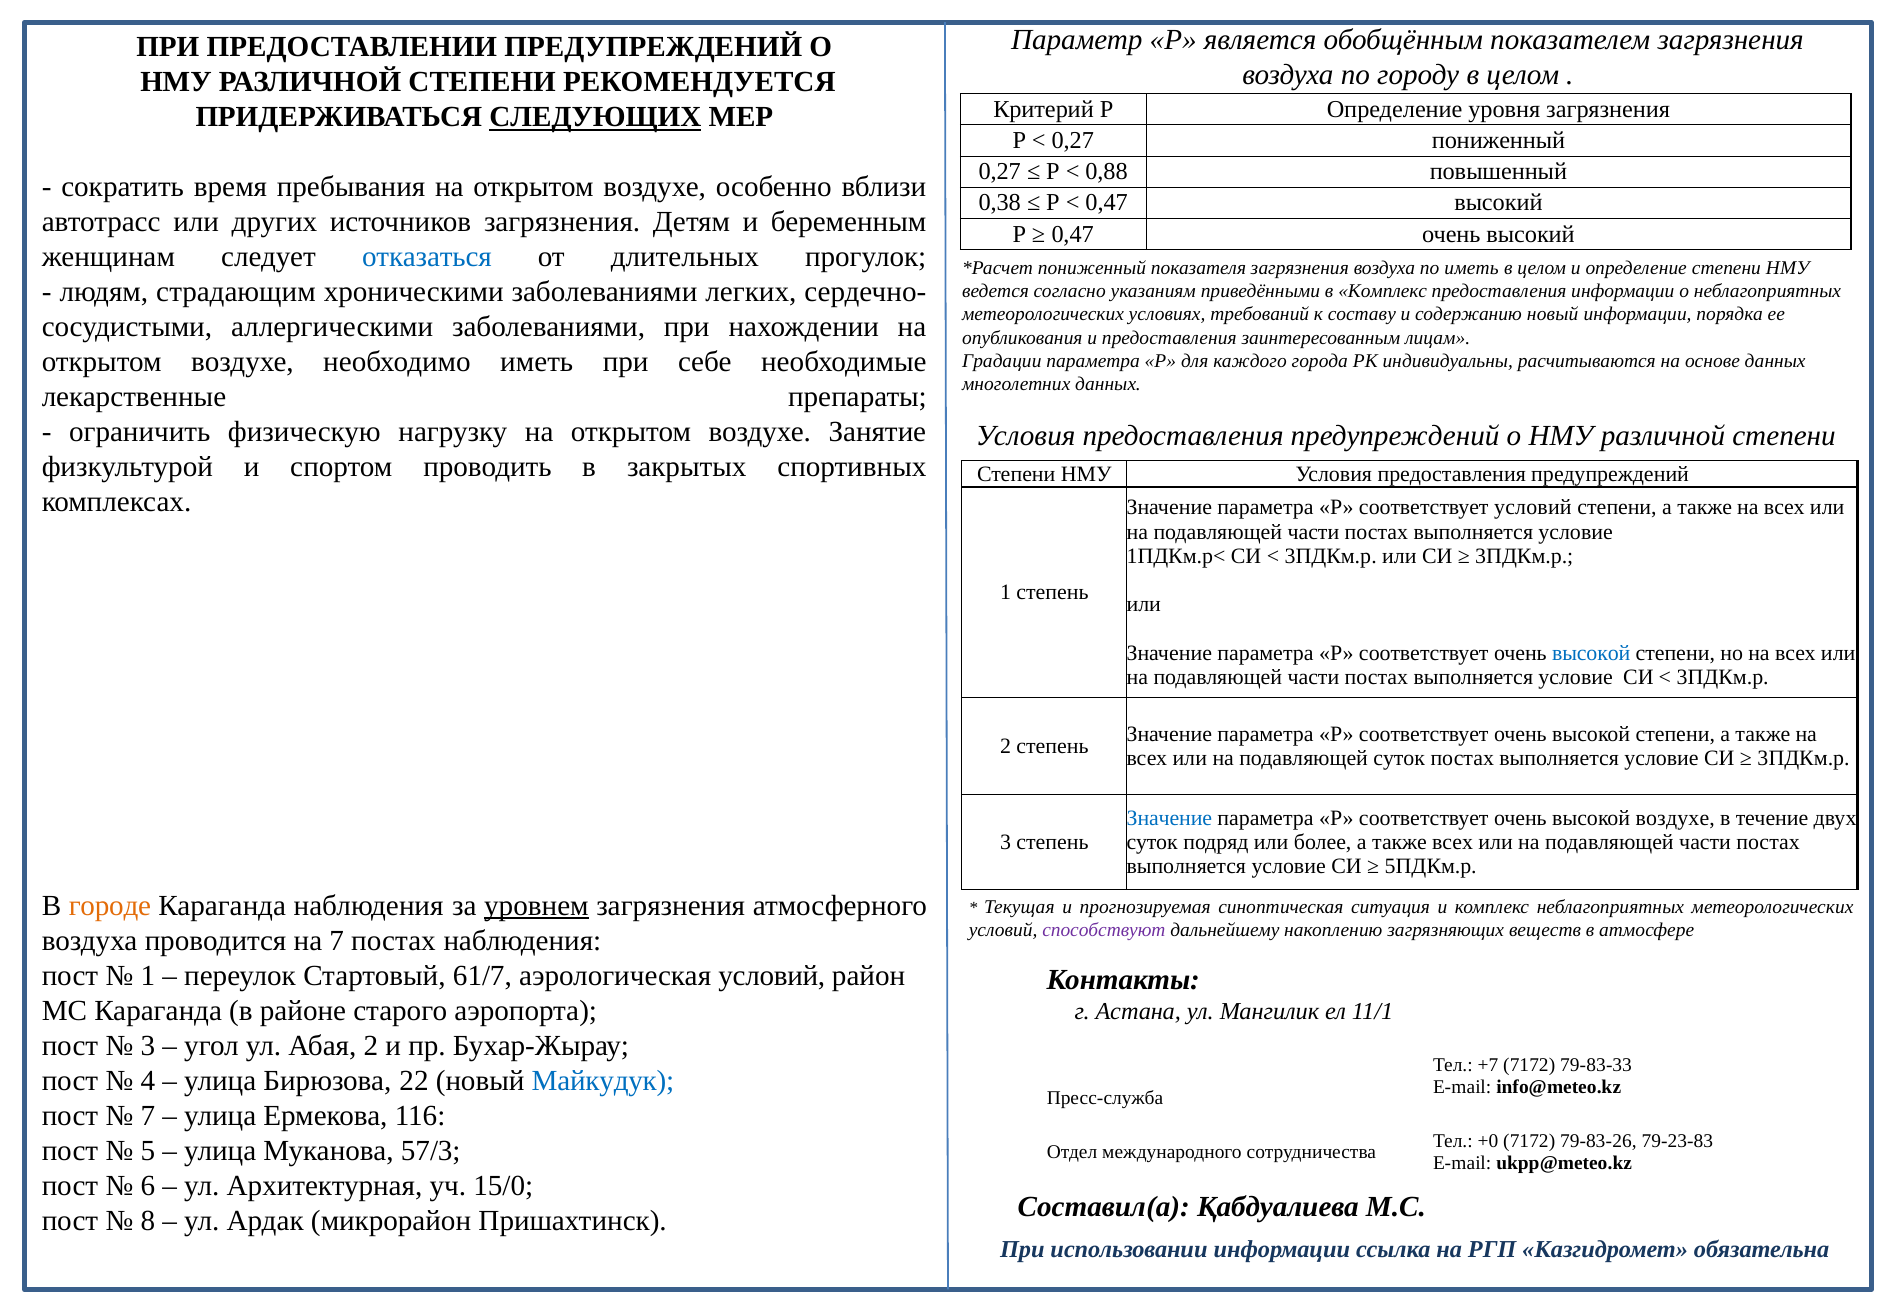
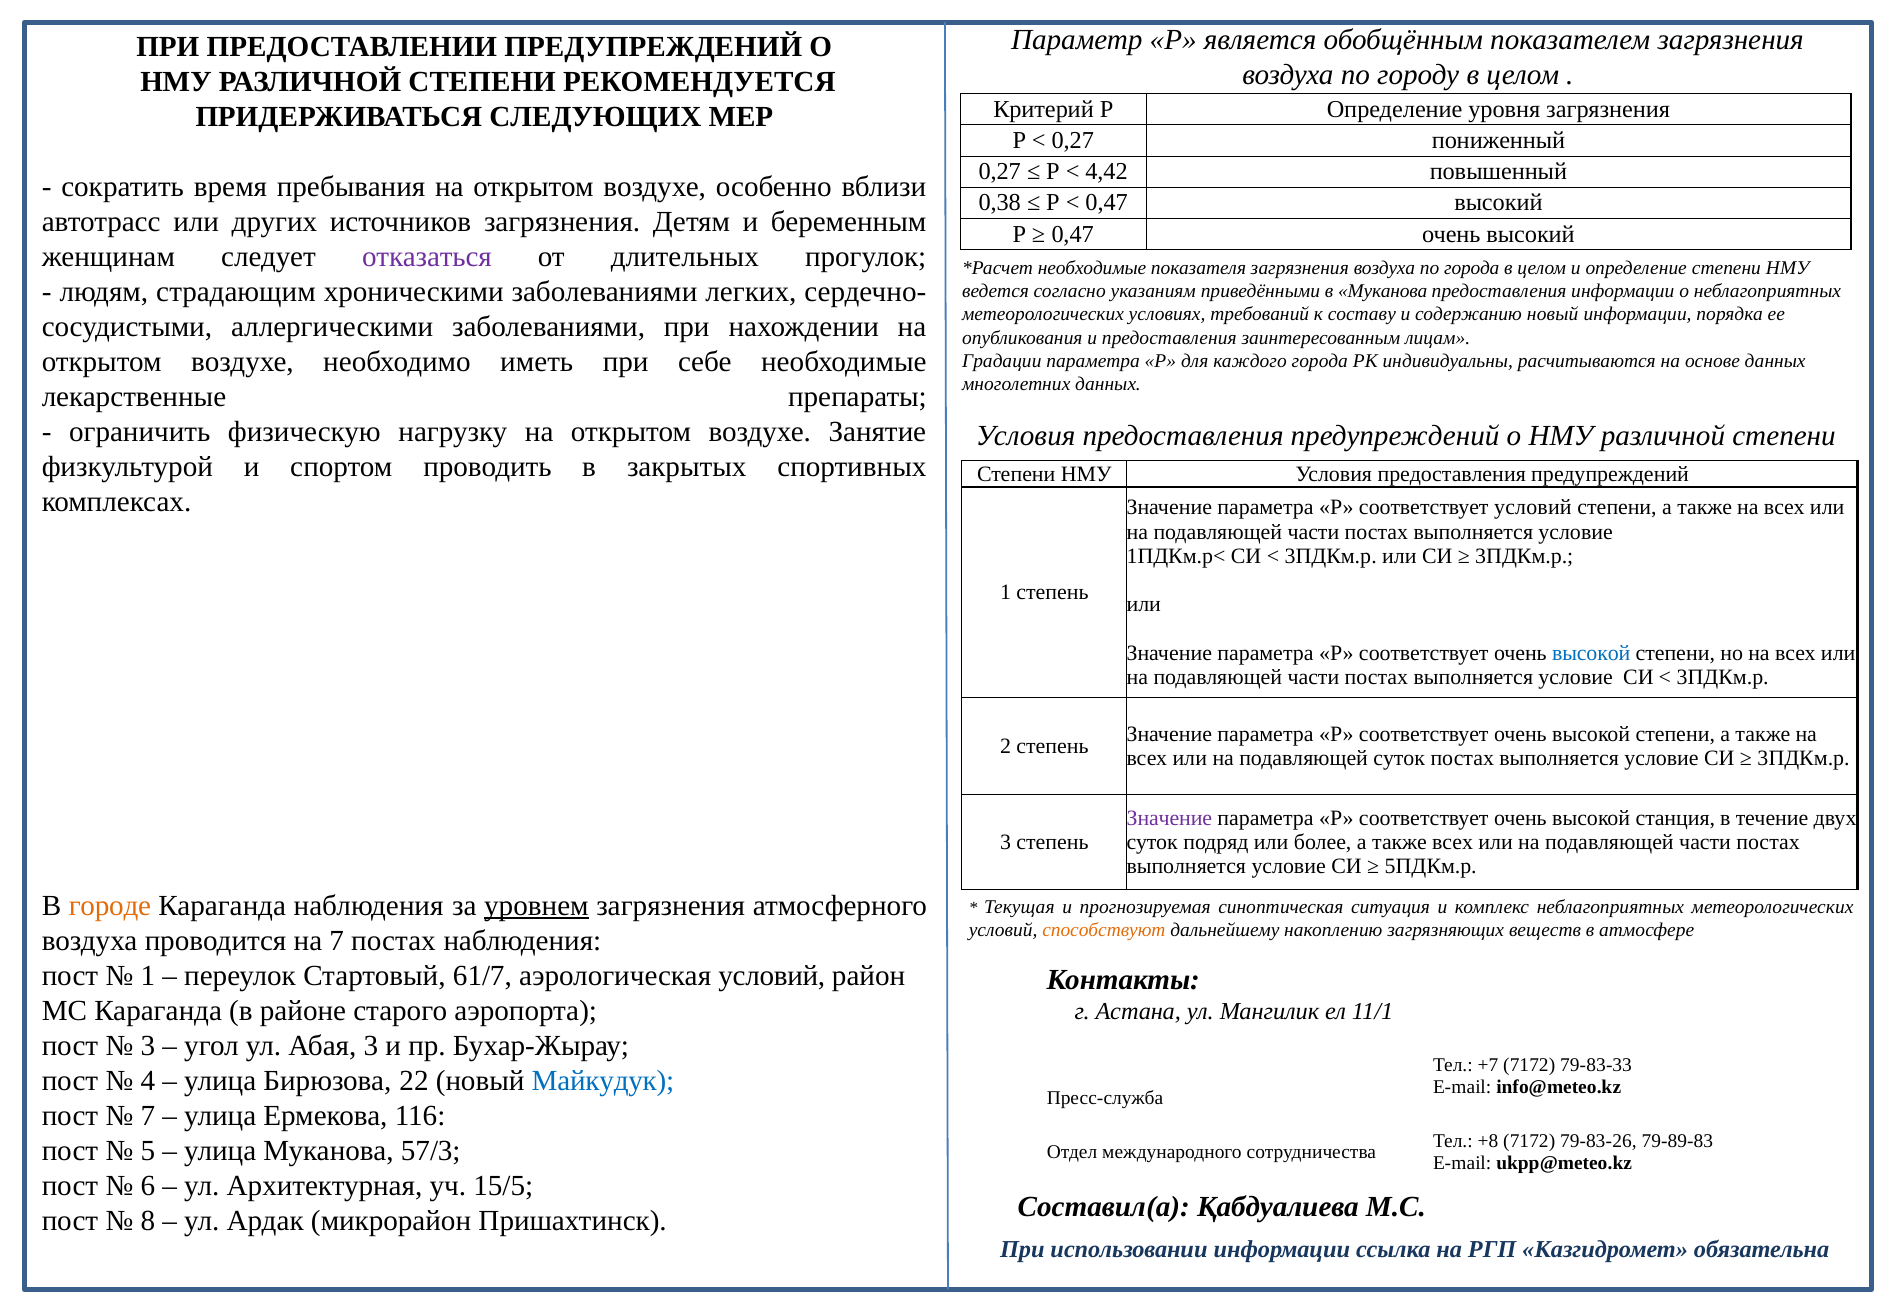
СЛЕДУЮЩИХ underline: present -> none (595, 117)
0,88: 0,88 -> 4,42 (1107, 172)
отказаться colour: blue -> purple (427, 257)
пониженный: пониженный -> необходимые (1092, 268)
по иметь: иметь -> города (1472, 268)
в Комплекс: Комплекс -> Муканова (1383, 291)
Значение colour: blue -> purple (1169, 818)
высокой воздухе: воздухе -> станция (1675, 818)
способствуют colour: purple -> orange (1104, 931)
Абая 2: 2 -> 3 (371, 1046)
+0: +0 -> +8 (1488, 1142)
79-23-83: 79-23-83 -> 79-89-83 (1677, 1142)
15/0: 15/0 -> 15/5 (503, 1186)
